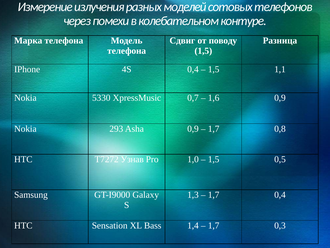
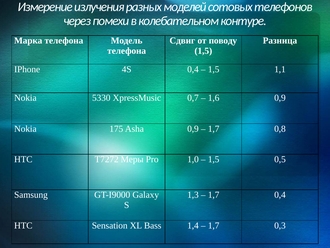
293: 293 -> 175 (116, 129)
Узнав: Узнав -> Меры (132, 159)
